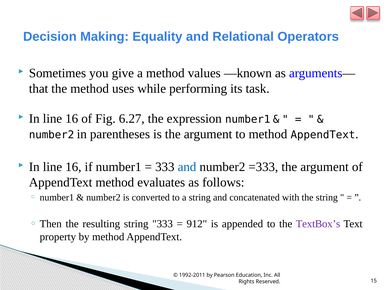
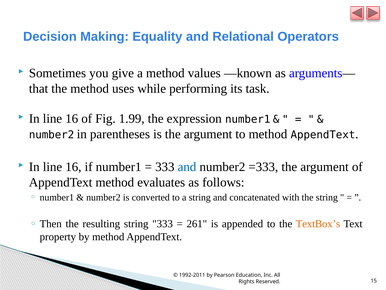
6.27: 6.27 -> 1.99 (132, 119)
912: 912 -> 261 (197, 224)
TextBox’s colour: purple -> orange (318, 224)
